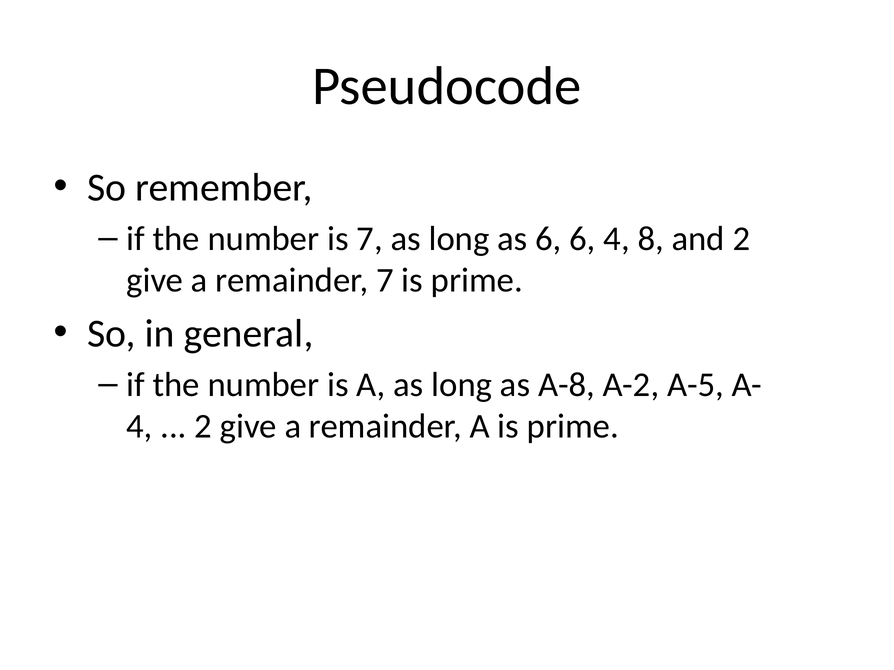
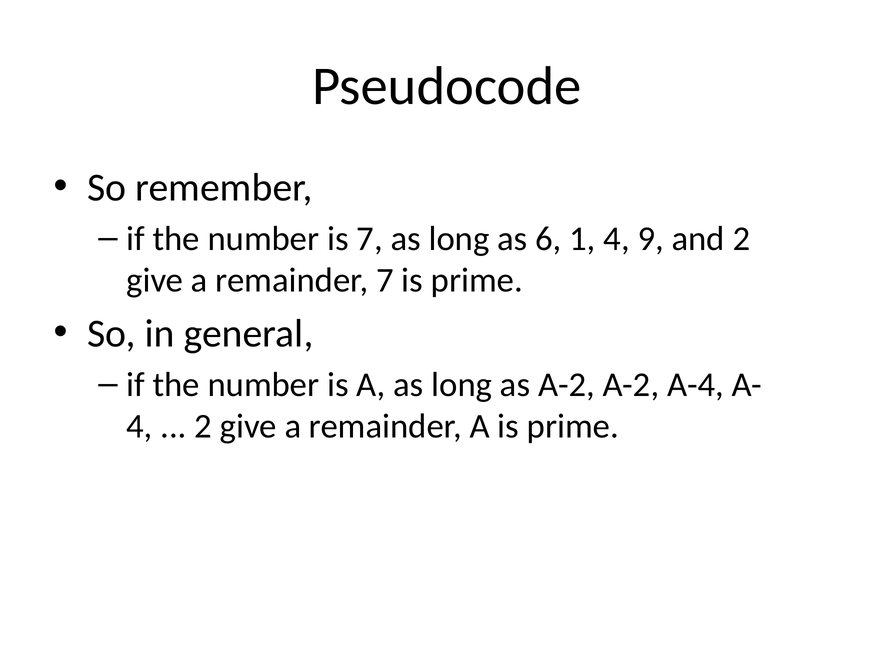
6 6: 6 -> 1 (582, 239)
8: 8 -> 9 (651, 239)
as A-8: A-8 -> A-2 (566, 385)
A-5: A-5 -> A-4 (695, 385)
